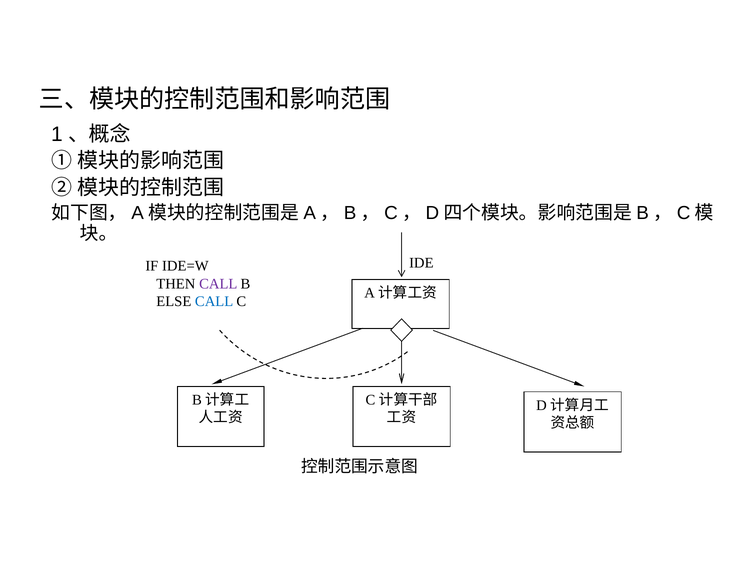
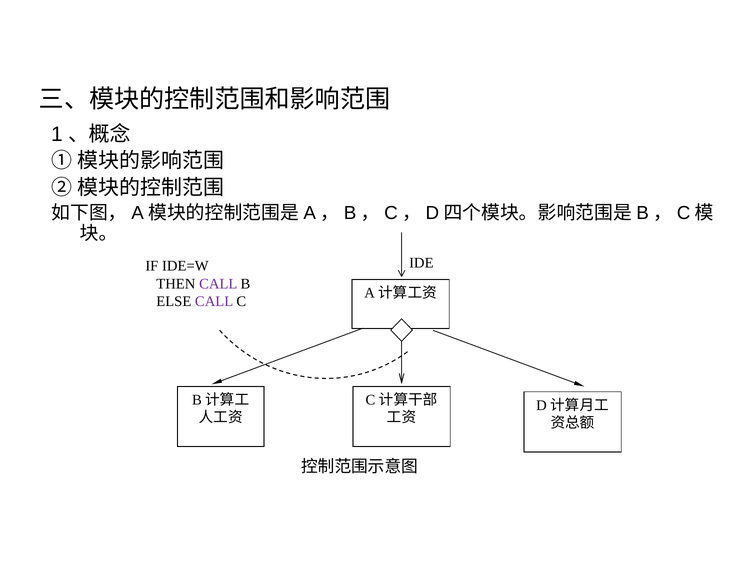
CALL colour: blue -> purple (214, 301)
